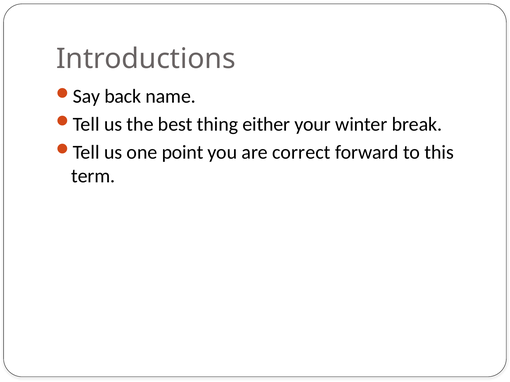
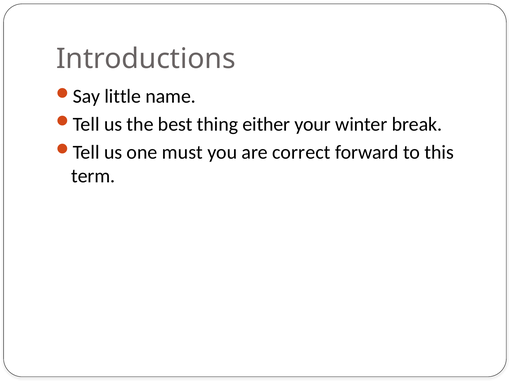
back: back -> little (123, 97)
point: point -> must (182, 152)
